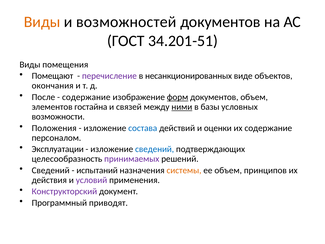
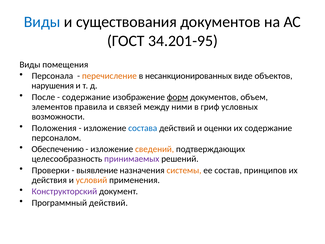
Виды colour: orange -> blue (42, 22)
возможностей: возможностей -> существования (126, 22)
34.201-51: 34.201-51 -> 34.201-95 (183, 41)
Помещают: Помещают -> Персонала (52, 76)
перечисление colour: purple -> orange (109, 76)
окончания: окончания -> нарушения (53, 86)
гостайна: гостайна -> правила (91, 107)
ними underline: present -> none (182, 107)
базы: базы -> гриф (210, 107)
Эксплуатации: Эксплуатации -> Обеспечению (58, 149)
сведений colour: blue -> orange (155, 149)
Сведений: Сведений -> Проверки (51, 170)
испытаний: испытаний -> выявление (97, 170)
ее объем: объем -> состав (228, 170)
условий colour: purple -> orange (91, 180)
Программный приводят: приводят -> действий (108, 203)
